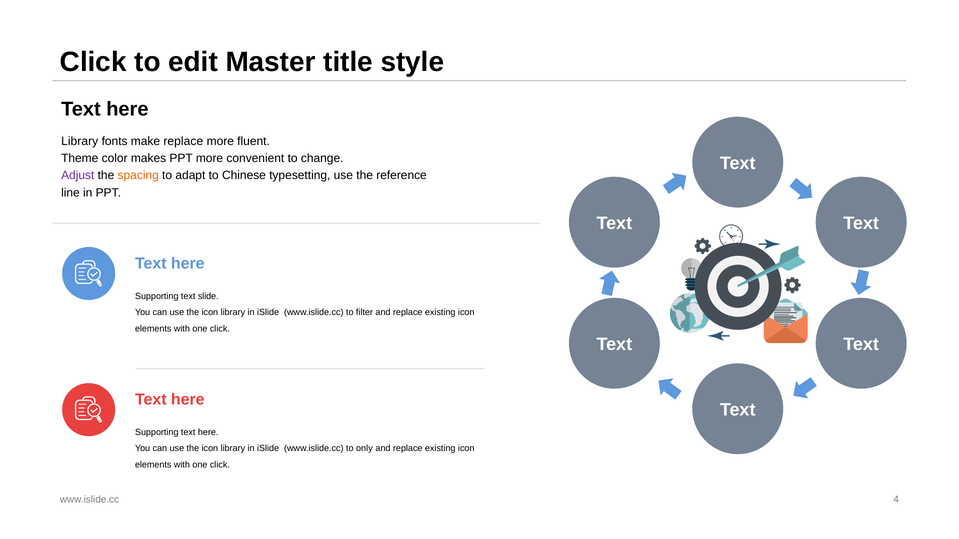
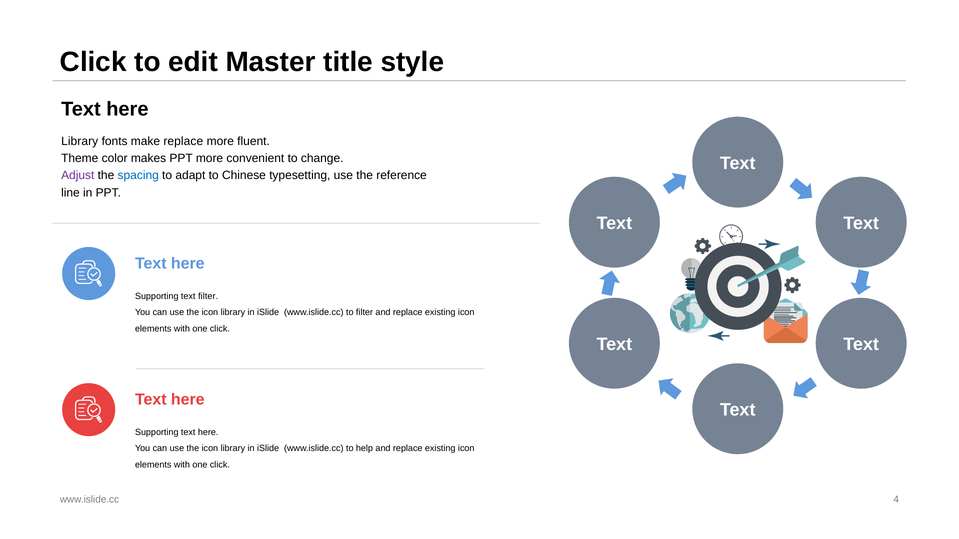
spacing colour: orange -> blue (138, 176)
text slide: slide -> filter (208, 296)
only: only -> help (364, 449)
